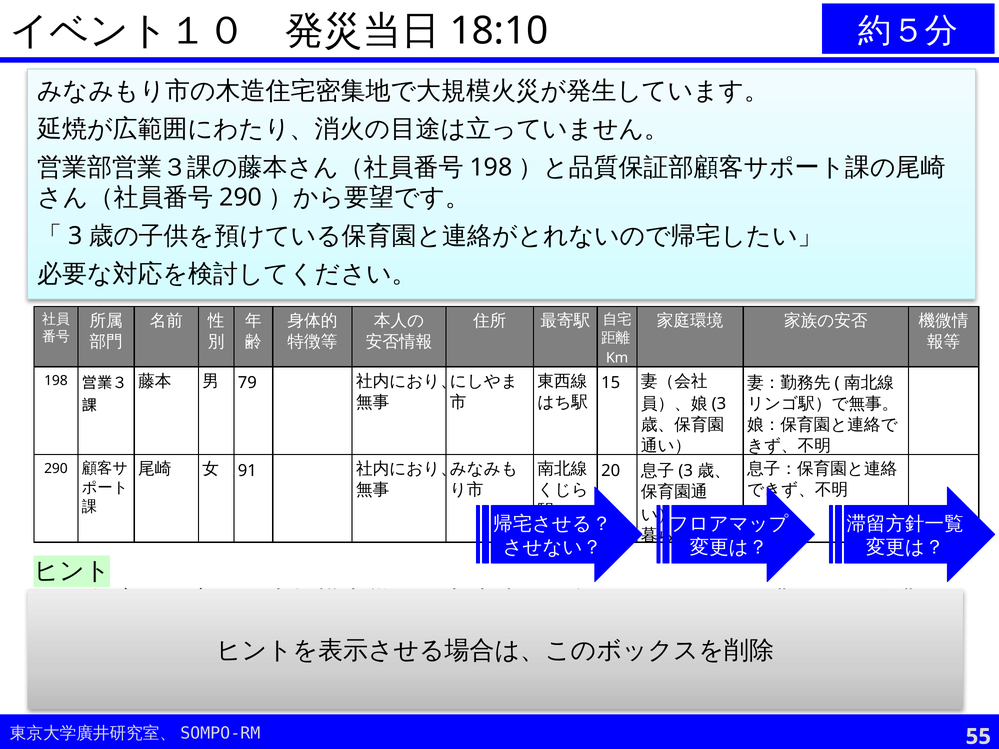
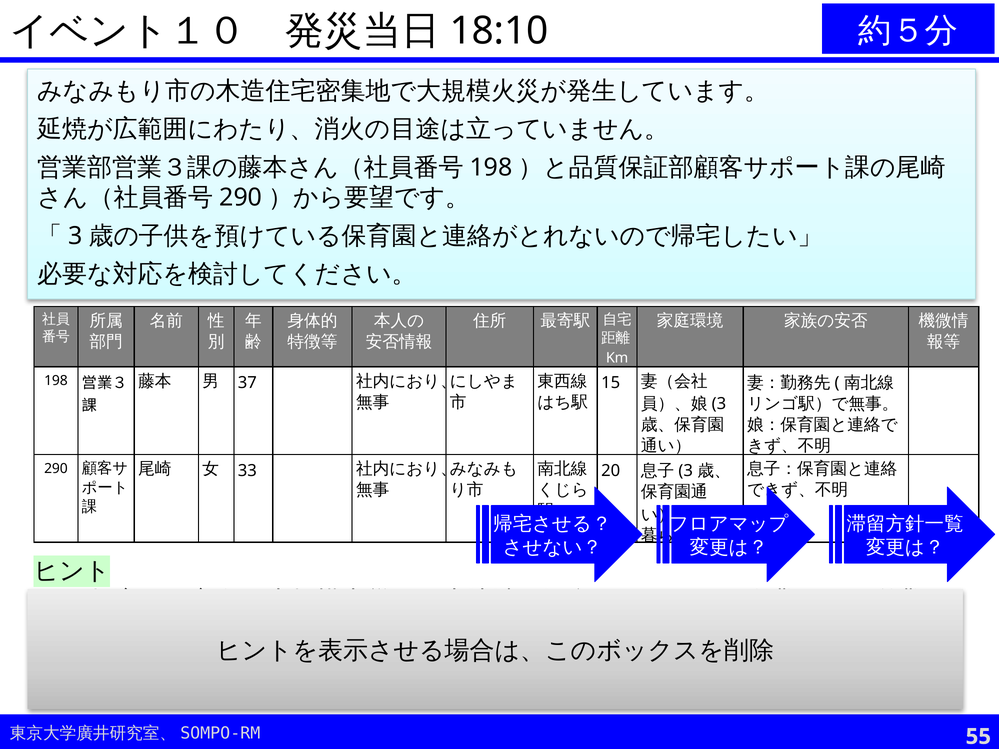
79: 79 -> 37 (247, 383)
91: 91 -> 33 (247, 471)
